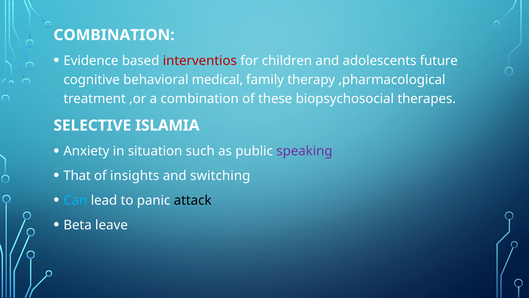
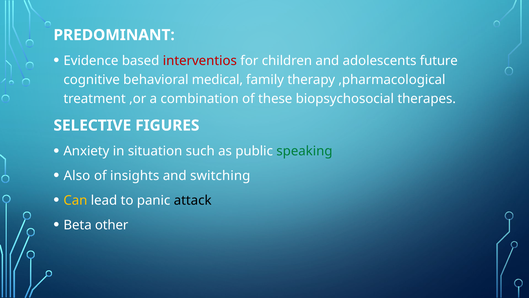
COMBINATION: COMBINATION -> PREDOMINANT (114, 35)
ISLAMIA: ISLAMIA -> FIGURES (167, 125)
speaking colour: purple -> green (304, 151)
That: That -> Also (77, 176)
Can colour: light blue -> yellow (75, 200)
leave: leave -> other (112, 225)
